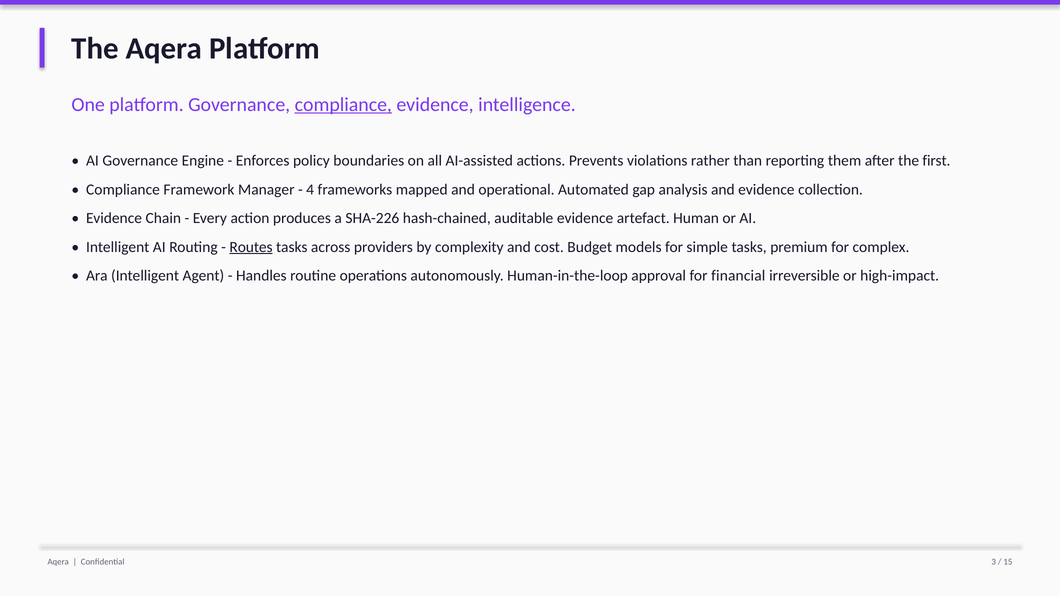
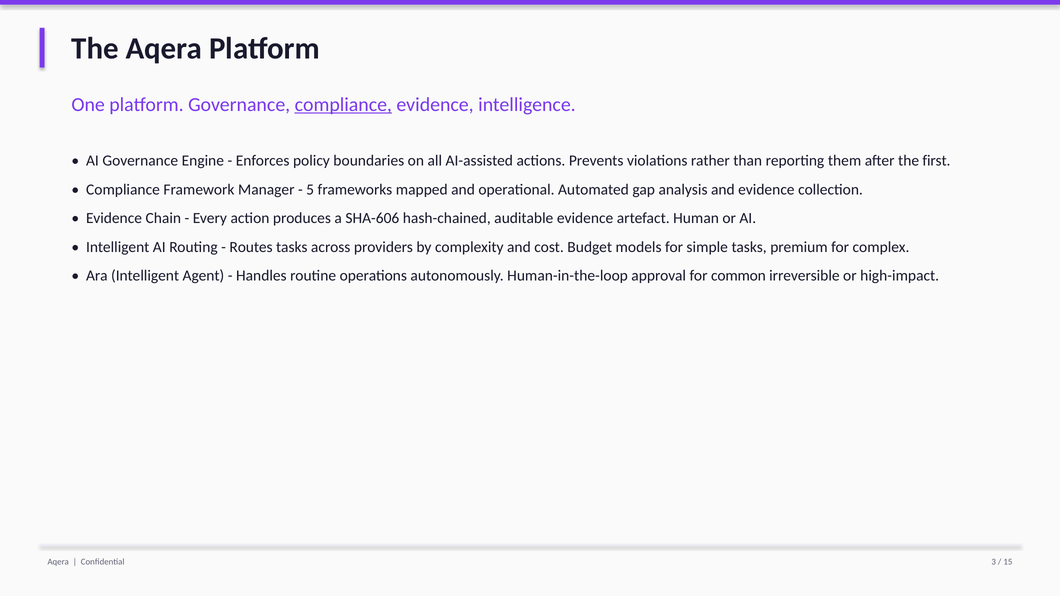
4: 4 -> 5 (310, 190)
SHA-226: SHA-226 -> SHA-606 (372, 218)
Routes underline: present -> none (251, 247)
financial: financial -> common (738, 276)
